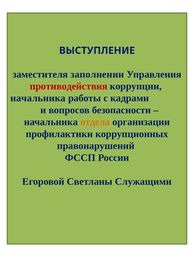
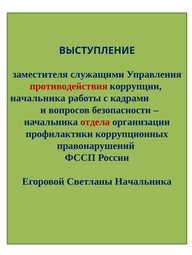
заполнении: заполнении -> служащими (97, 75)
отдела colour: orange -> red (95, 122)
Светланы Служащими: Служащими -> Начальника (143, 182)
